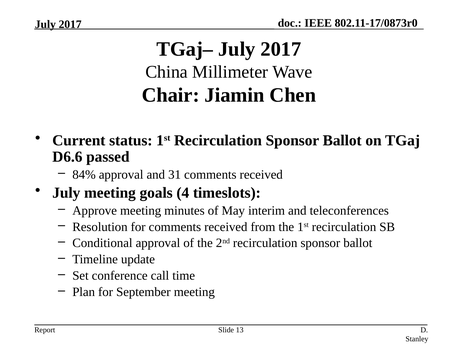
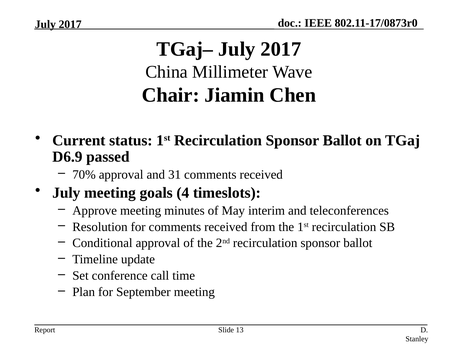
D6.6: D6.6 -> D6.9 (67, 157)
84%: 84% -> 70% (84, 174)
